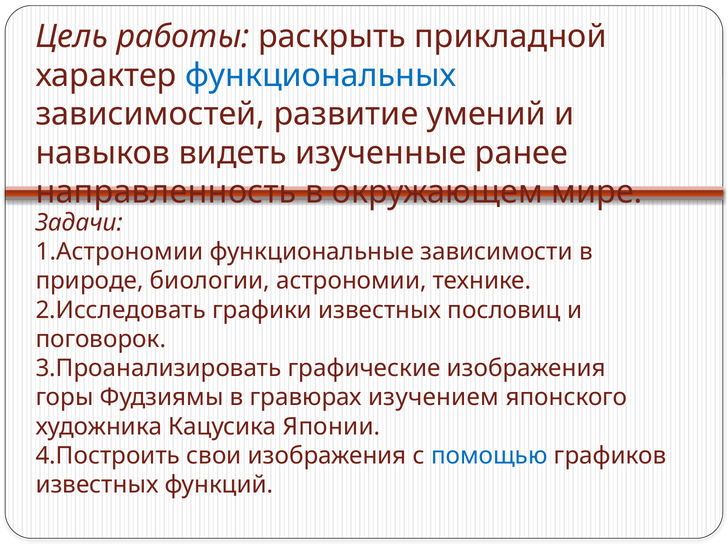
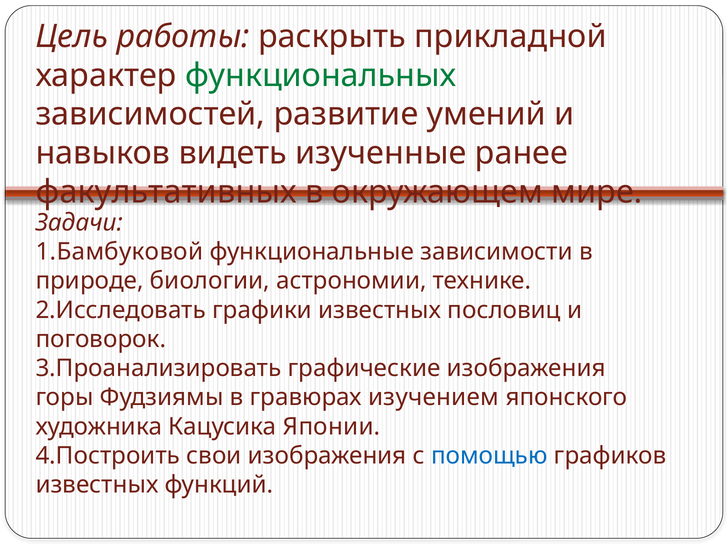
функциональных colour: blue -> green (321, 75)
направленность: направленность -> факультативных (166, 192)
1.Астрономии: 1.Астрономии -> 1.Бамбуковой (119, 252)
